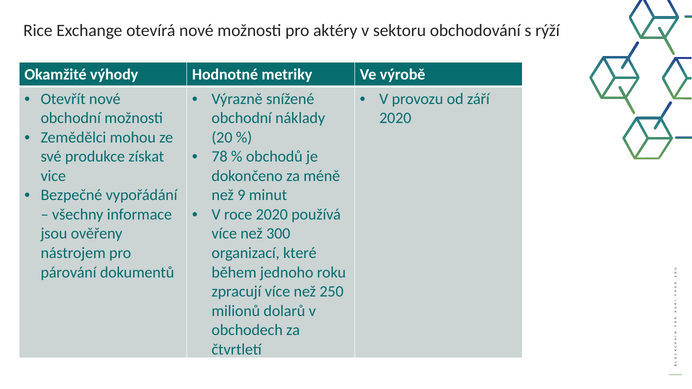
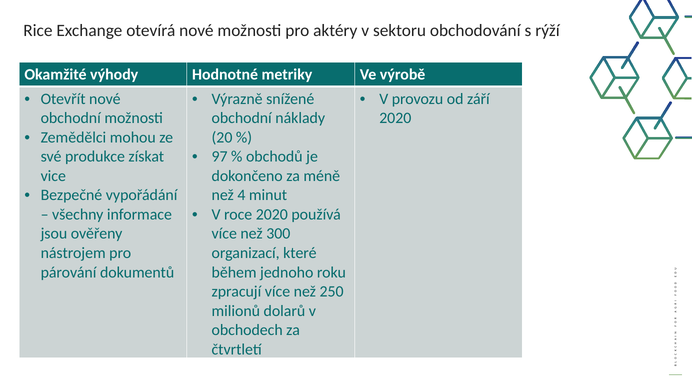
78: 78 -> 97 (220, 157)
9: 9 -> 4 (241, 195)
